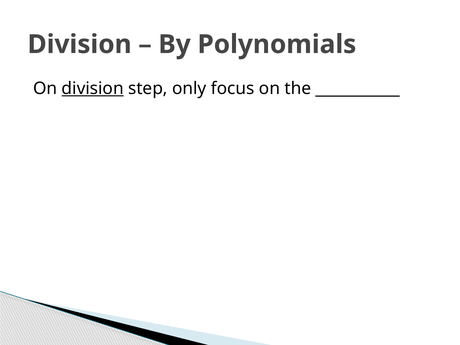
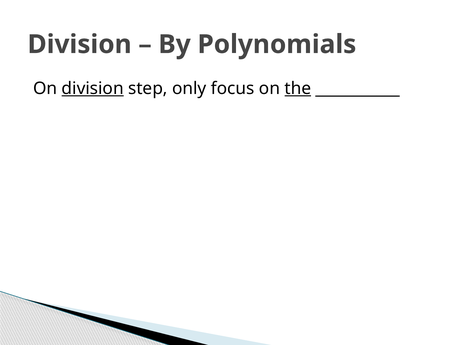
the underline: none -> present (298, 88)
